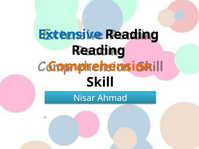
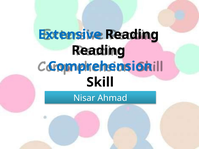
Comprehension colour: orange -> blue (100, 66)
